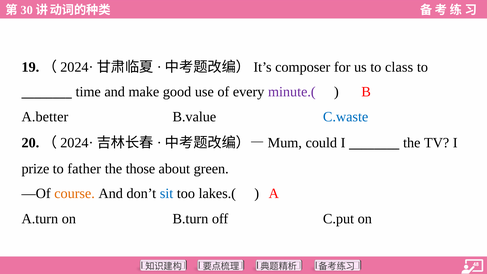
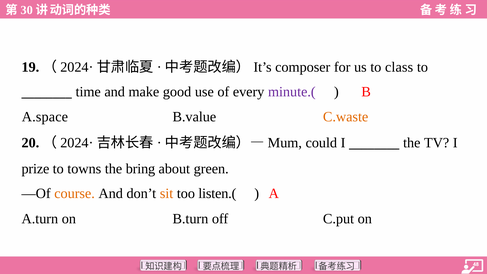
A.better: A.better -> A.space (45, 117)
C.waste colour: blue -> orange (346, 117)
father: father -> towns (84, 169)
those: those -> bring (140, 169)
sit colour: blue -> orange (167, 194)
lakes.(: lakes.( -> listen.( (217, 194)
